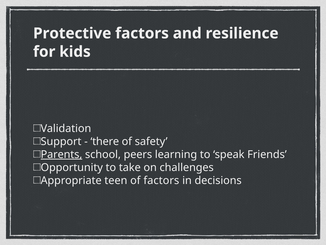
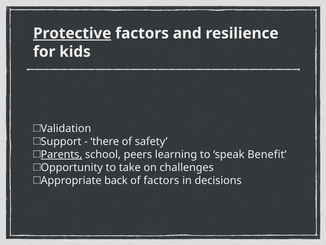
Protective underline: none -> present (72, 33)
Friends: Friends -> Benefit (267, 154)
teen: teen -> back (116, 180)
